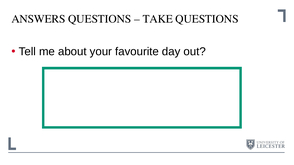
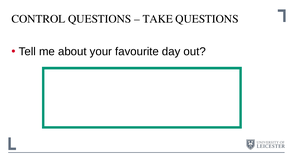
ANSWERS: ANSWERS -> CONTROL (38, 19)
